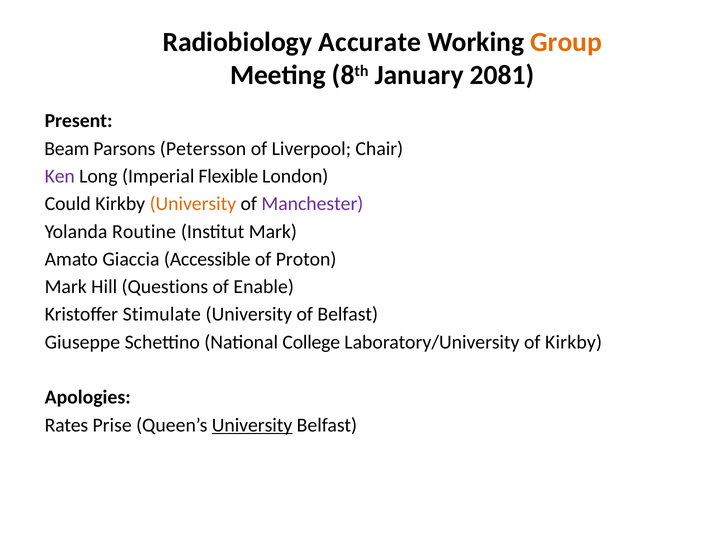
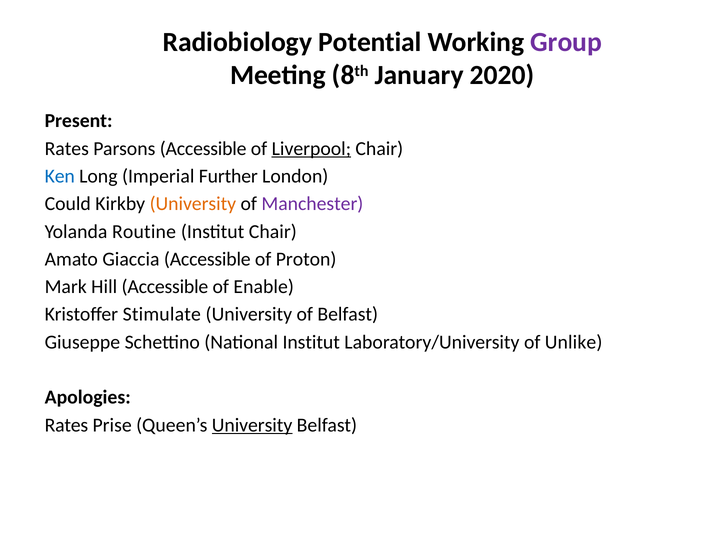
Accurate: Accurate -> Potential (370, 42)
Group colour: orange -> purple (566, 42)
2081: 2081 -> 2020 (502, 75)
Beam: Beam -> Rates (67, 148)
Parsons Petersson: Petersson -> Accessible (203, 148)
Liverpool underline: none -> present (311, 148)
Ken colour: purple -> blue (60, 176)
Flexible: Flexible -> Further (228, 176)
Institut Mark: Mark -> Chair (273, 231)
Hill Questions: Questions -> Accessible (165, 287)
National College: College -> Institut (311, 342)
of Kirkby: Kirkby -> Unlike (574, 342)
